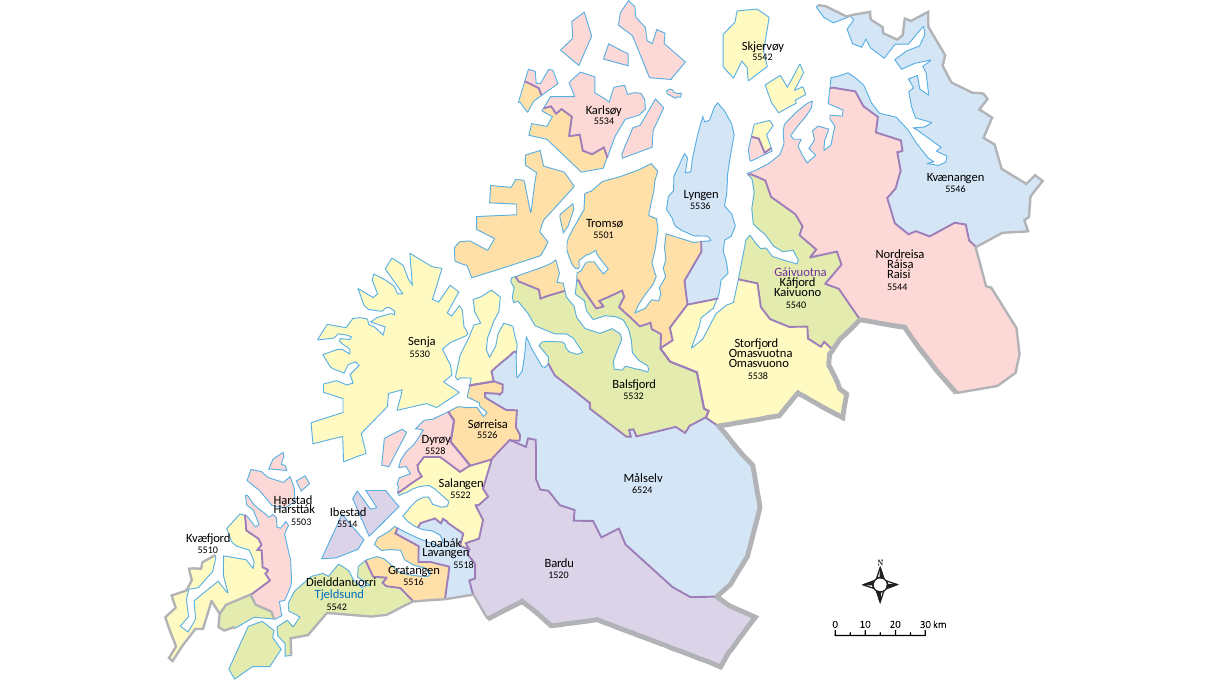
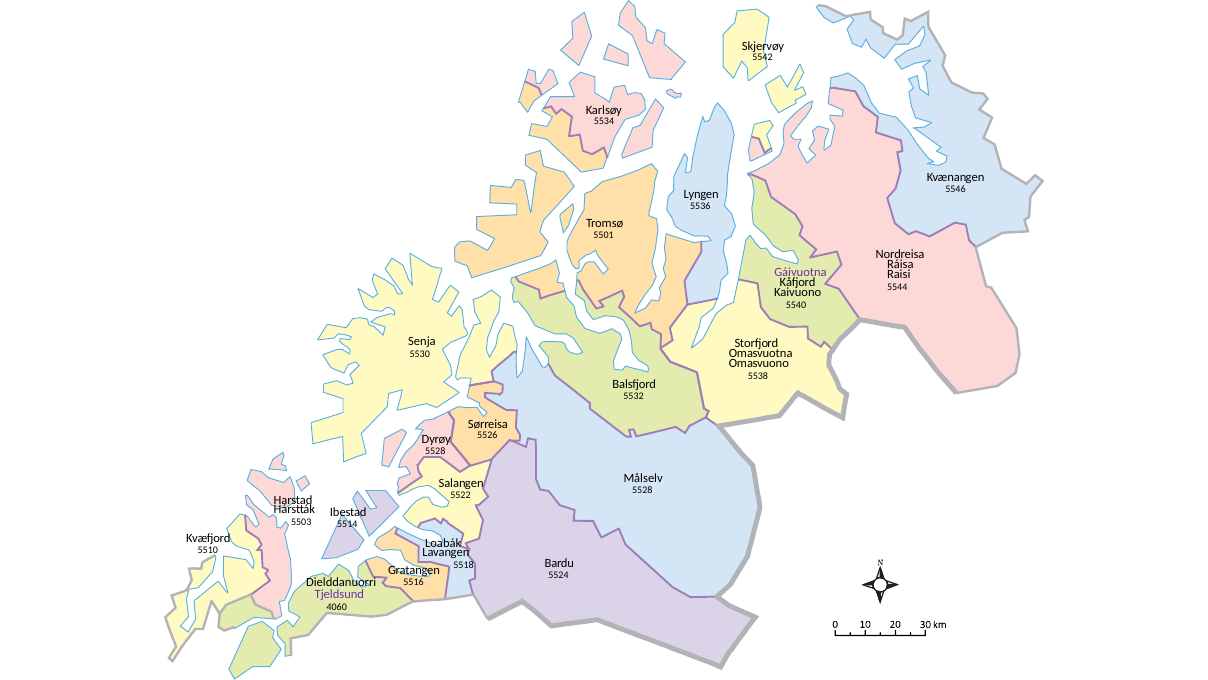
6524: 6524 -> 5528 (642, 490)
1520: 1520 -> 5524 (558, 575)
Tjeldsund colour: blue -> purple (339, 594)
5542: 5542 -> 4060 (337, 607)
